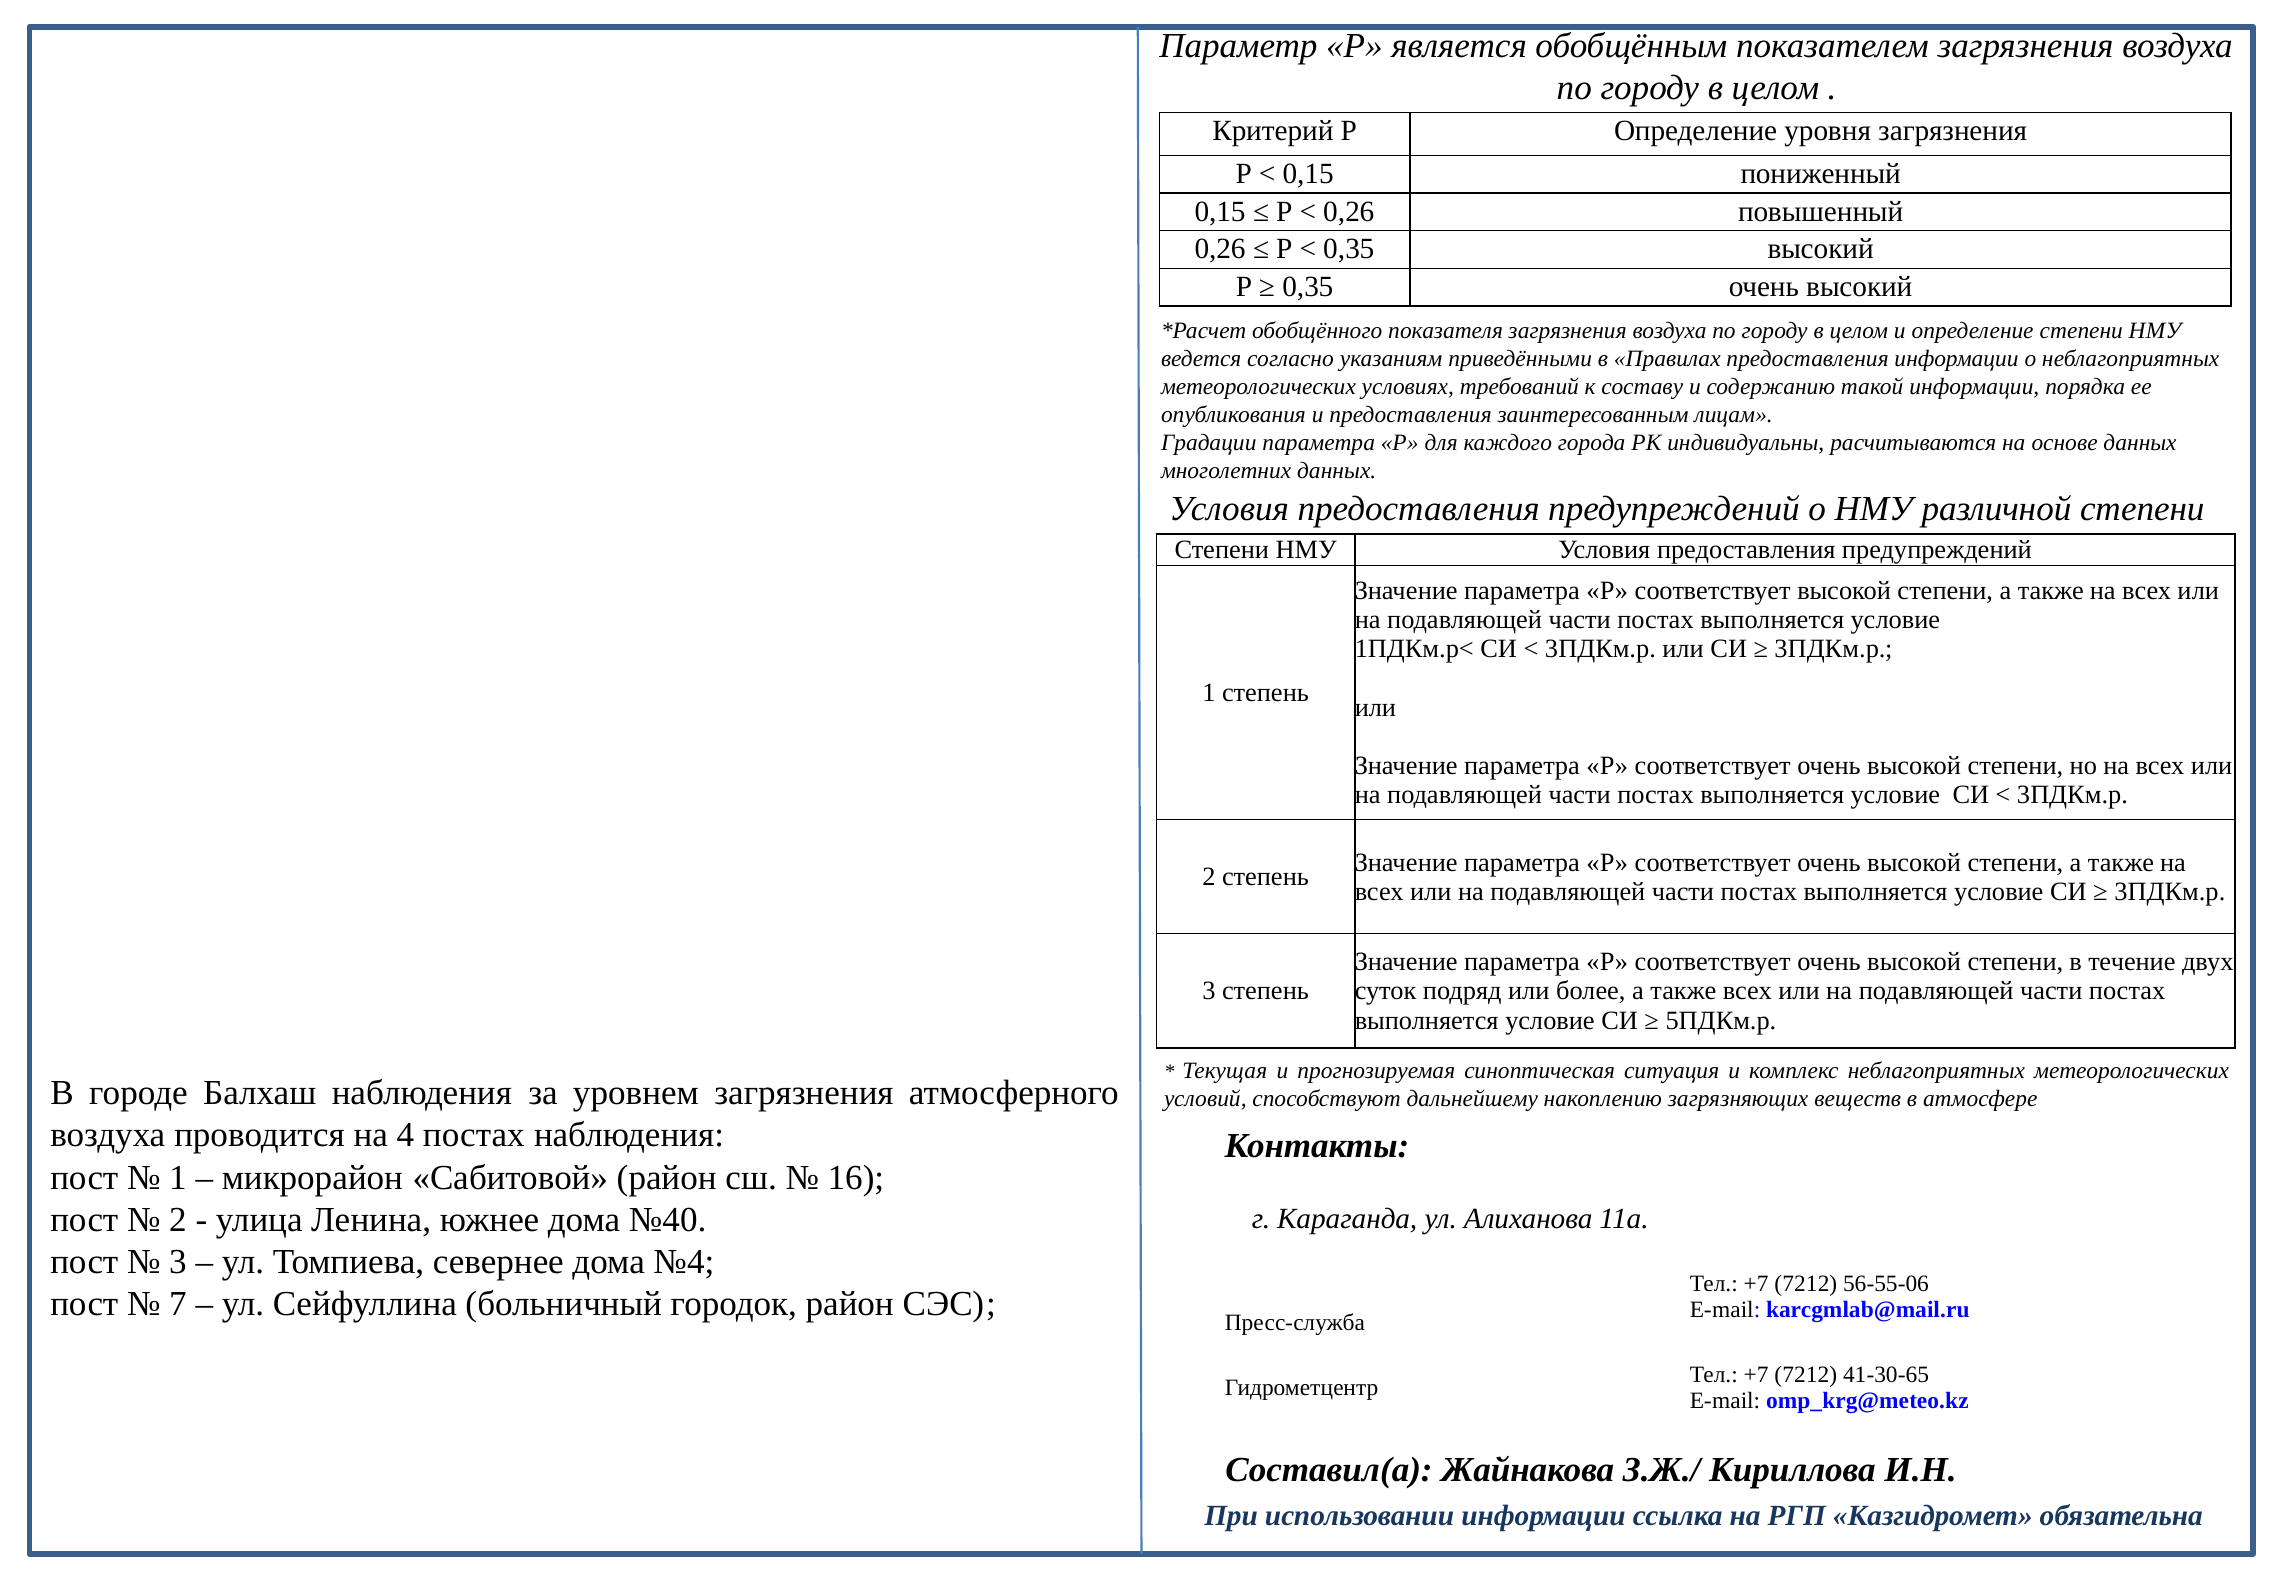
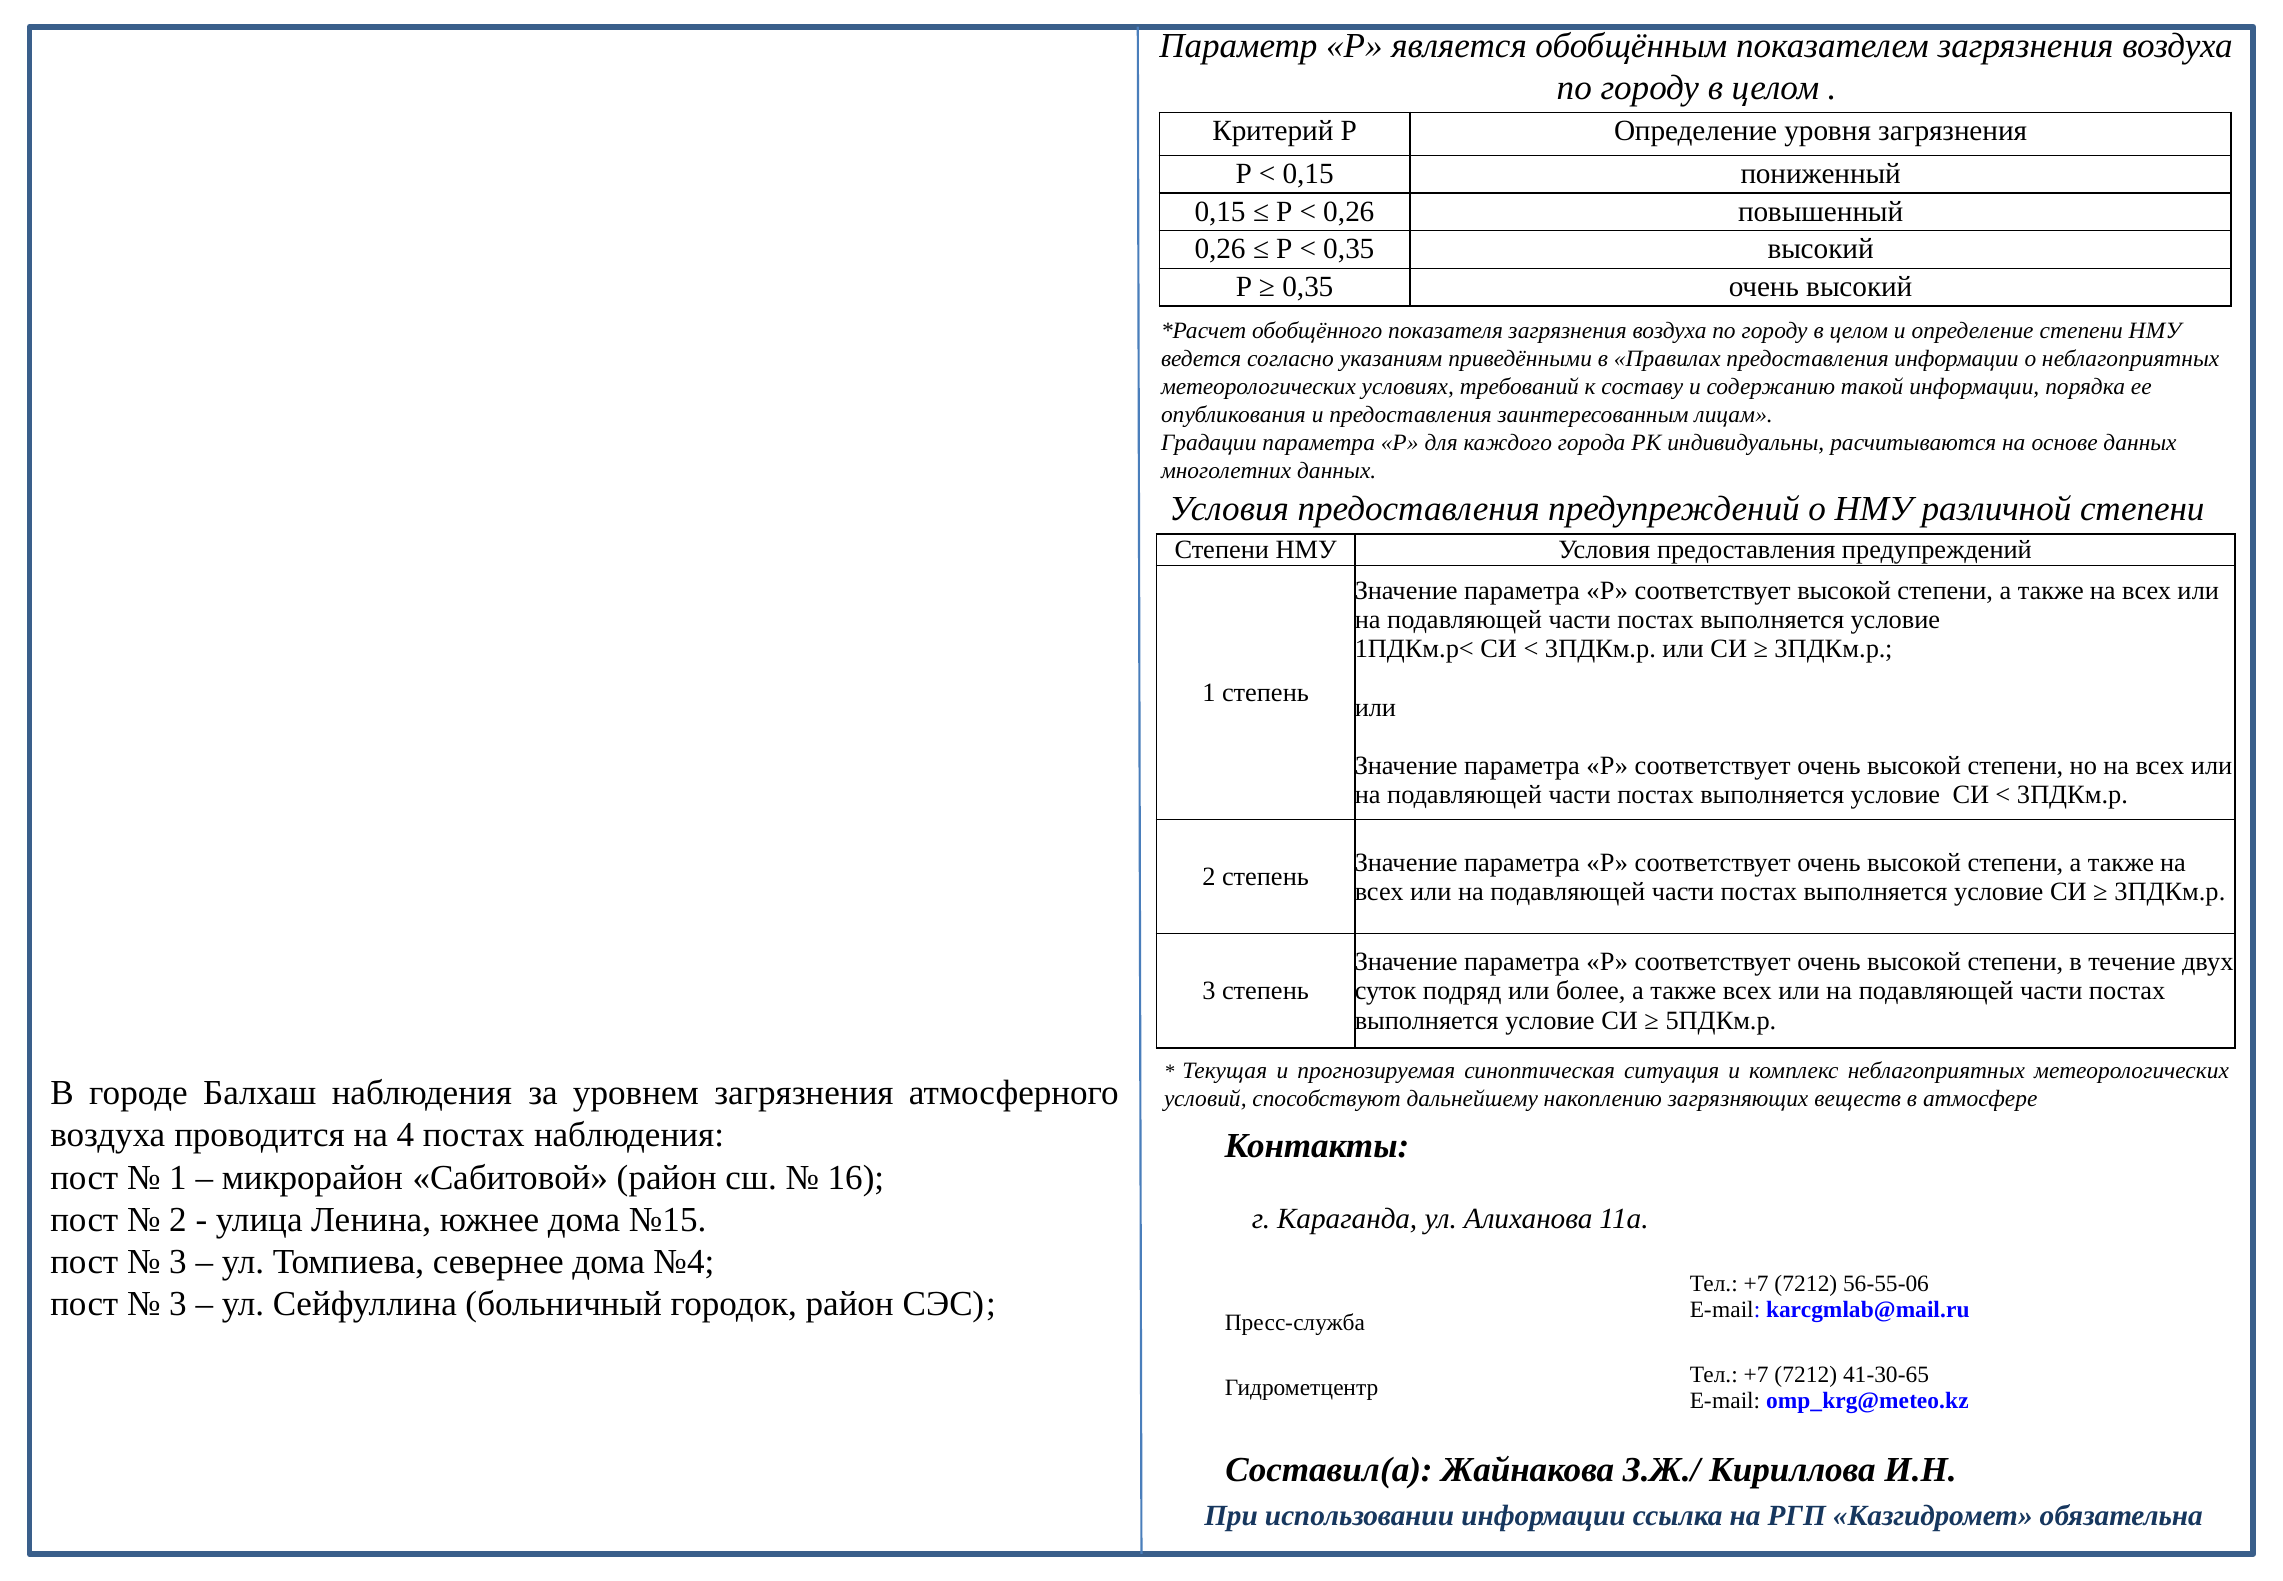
№40: №40 -> №15 (668, 1219)
7: 7 -> 3 (178, 1304)
